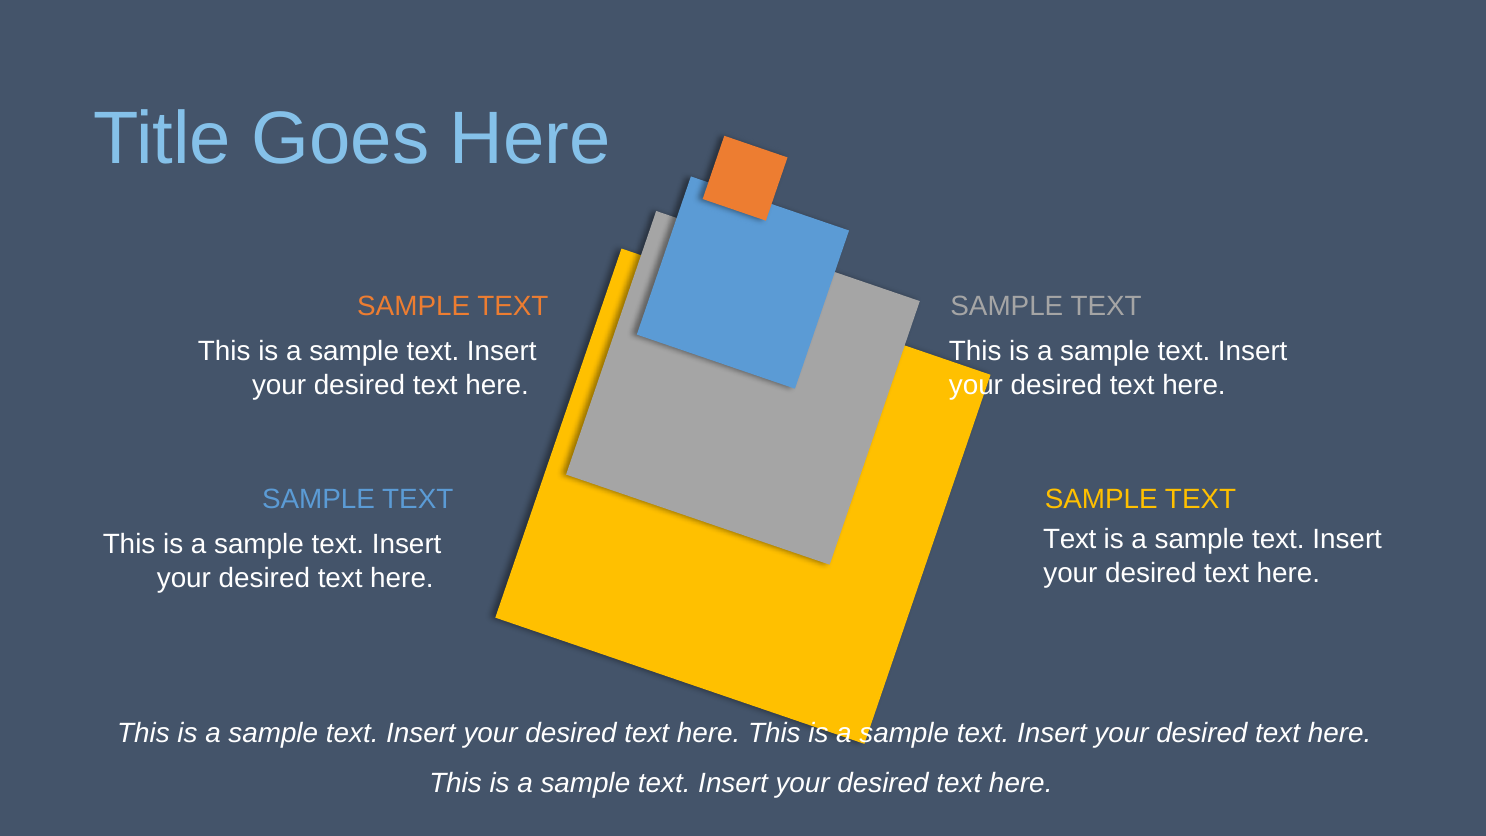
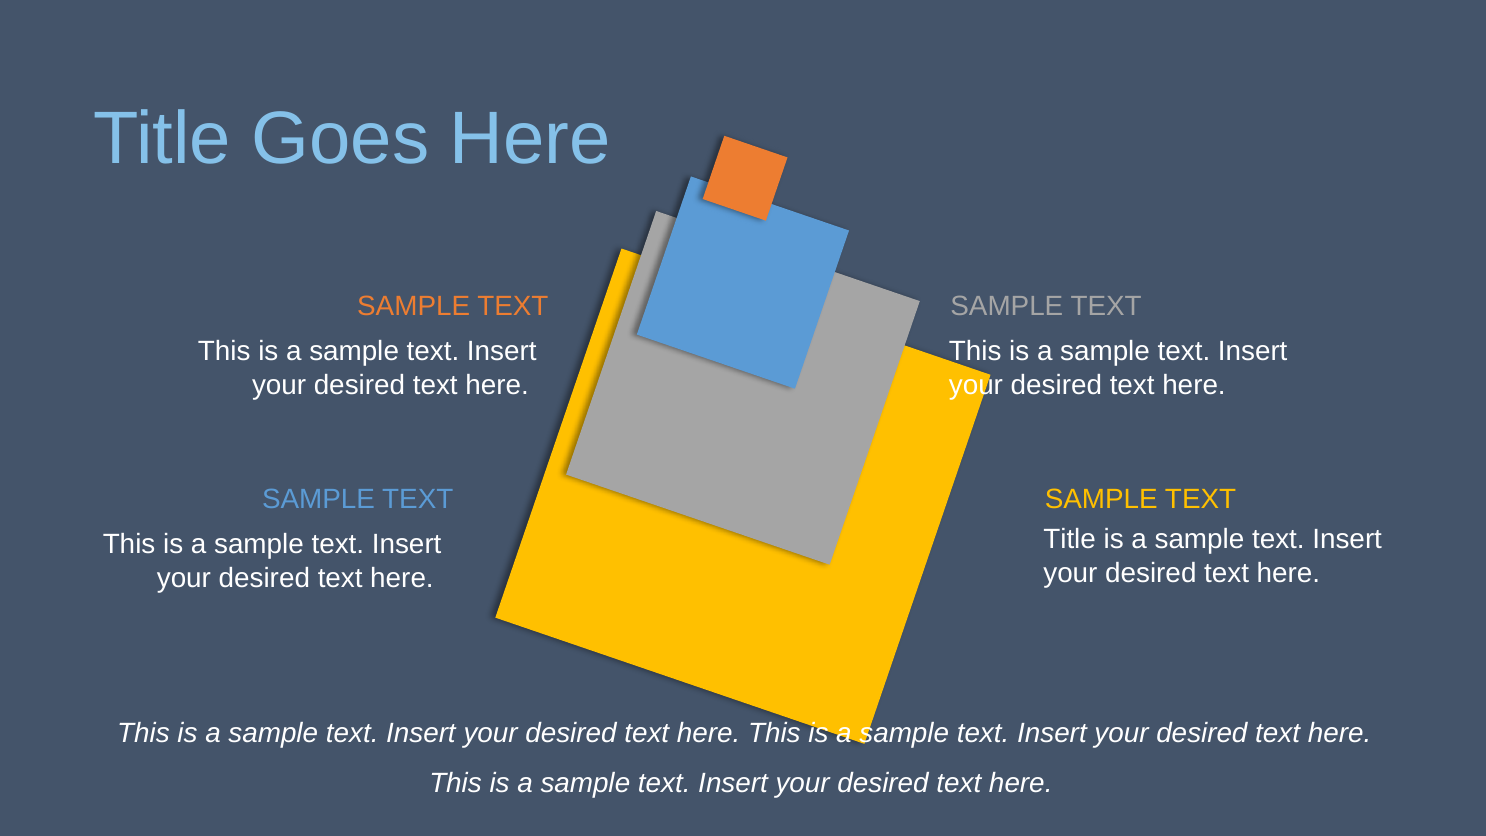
Text: Text -> Title (1070, 539)
